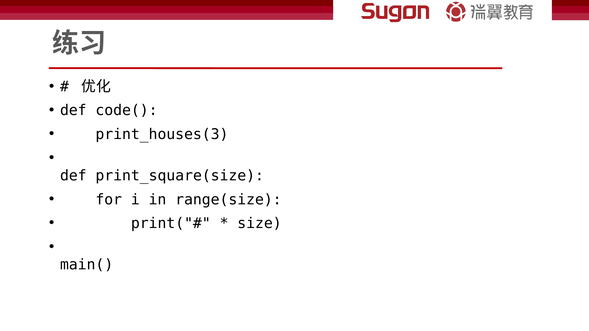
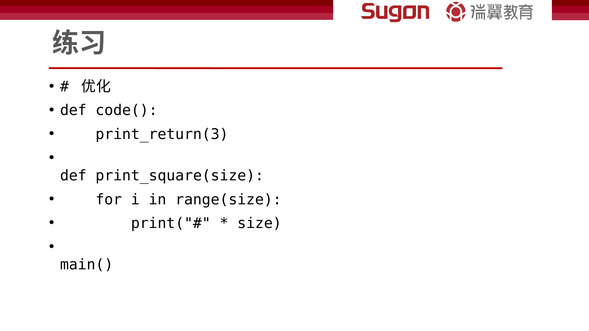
print_houses(3: print_houses(3 -> print_return(3 (162, 134)
